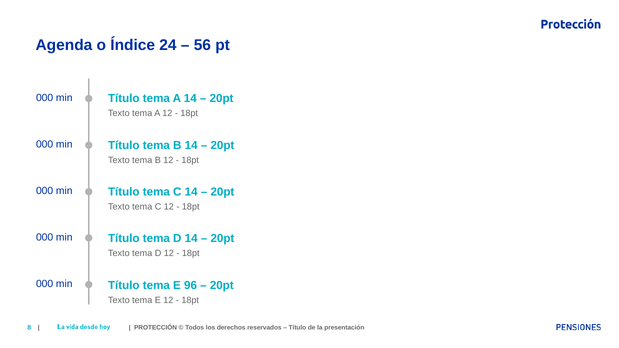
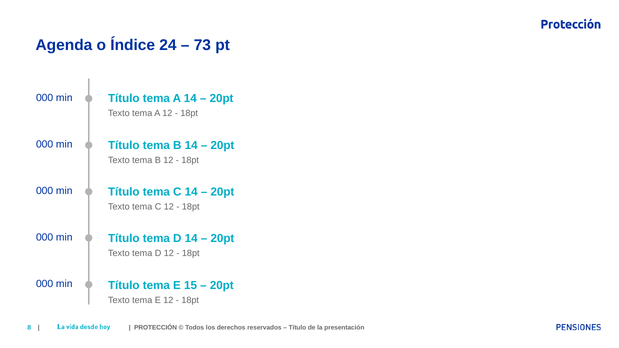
56: 56 -> 73 (202, 45)
96: 96 -> 15 (191, 286)
